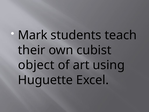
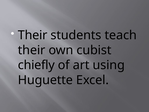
Mark: Mark -> Their (33, 35)
object: object -> chiefly (36, 65)
